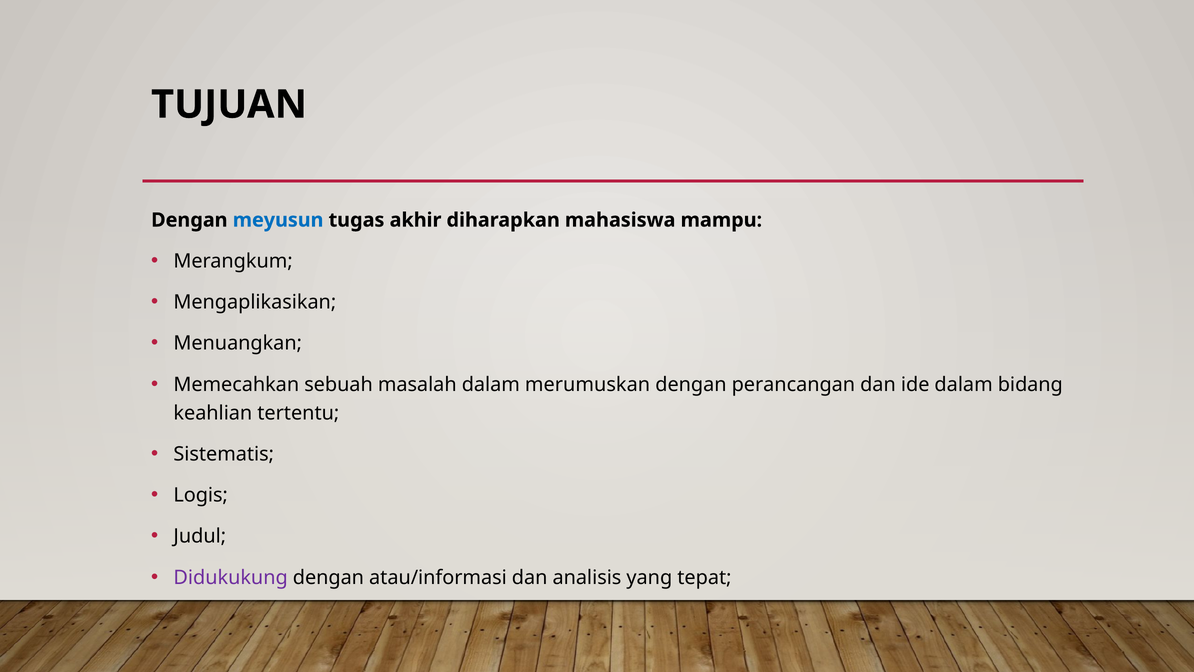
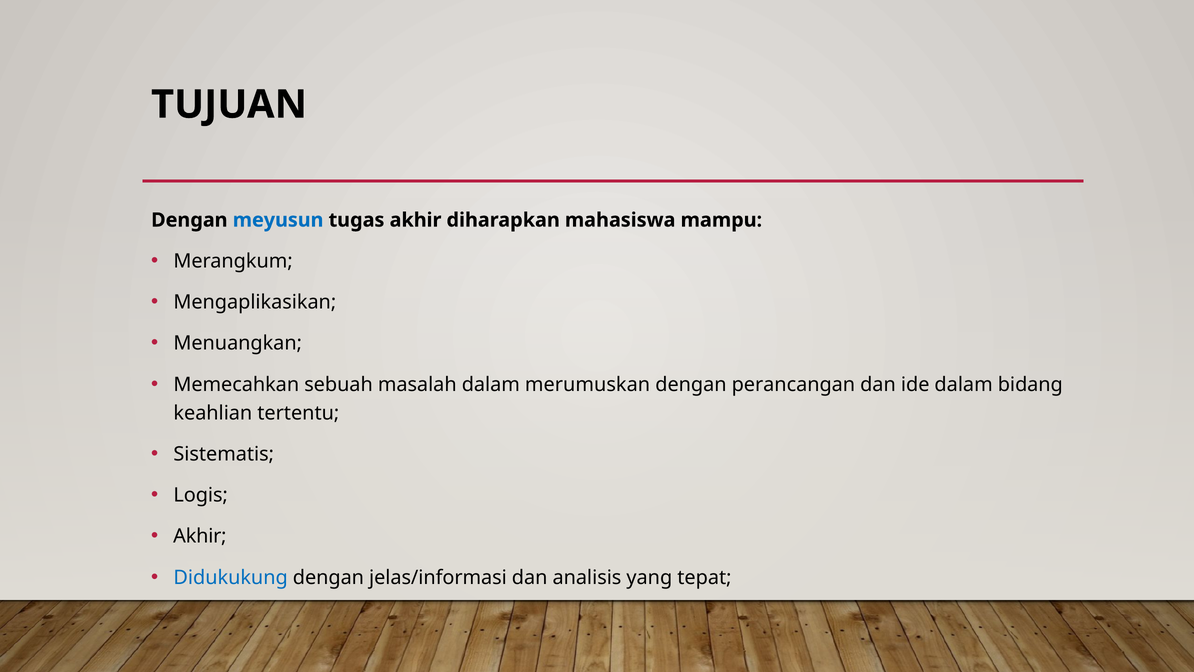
Judul: Judul -> Akhir (200, 536)
Didukukung colour: purple -> blue (231, 577)
atau/informasi: atau/informasi -> jelas/informasi (438, 577)
